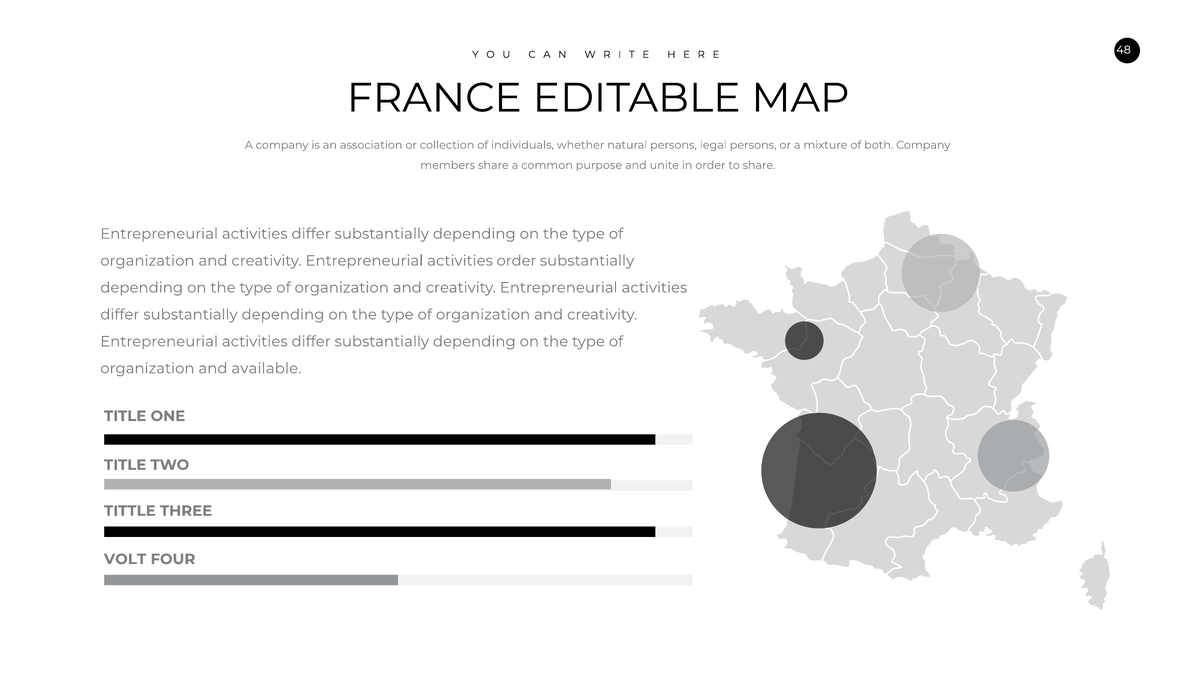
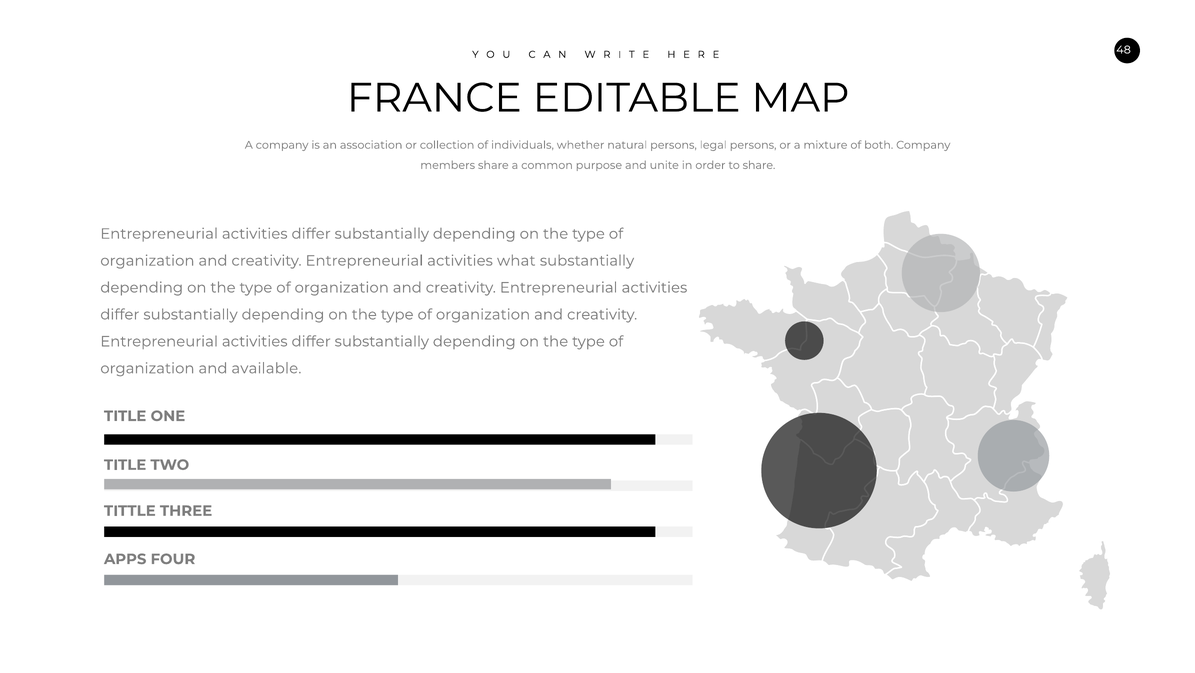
activities order: order -> what (516, 260)
VOLT: VOLT -> APPS (125, 559)
